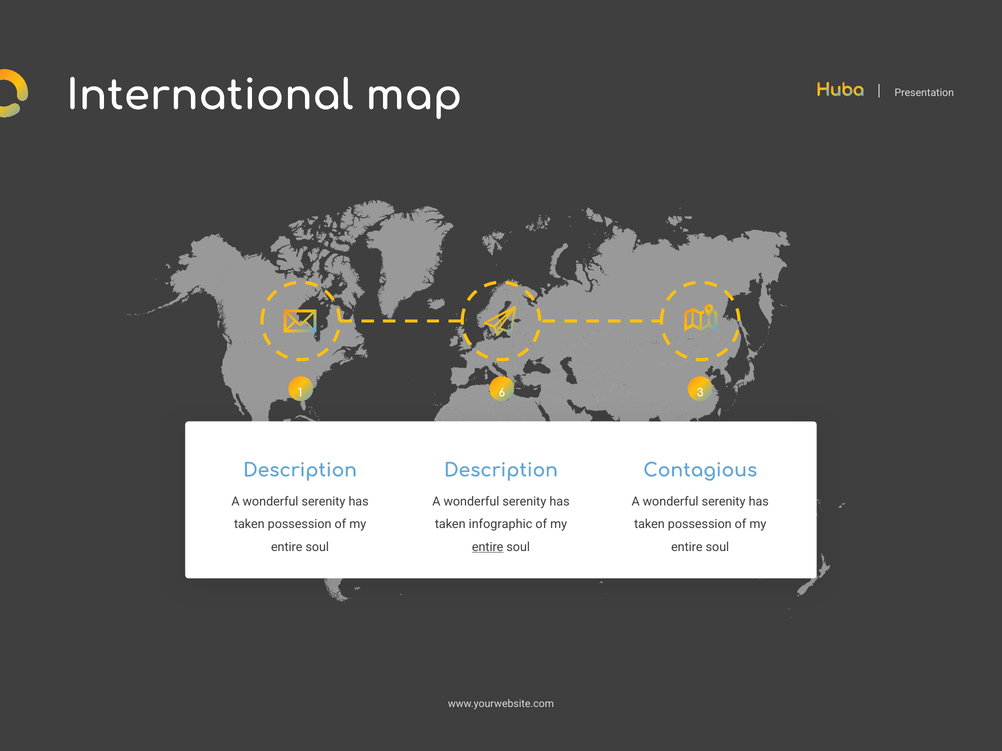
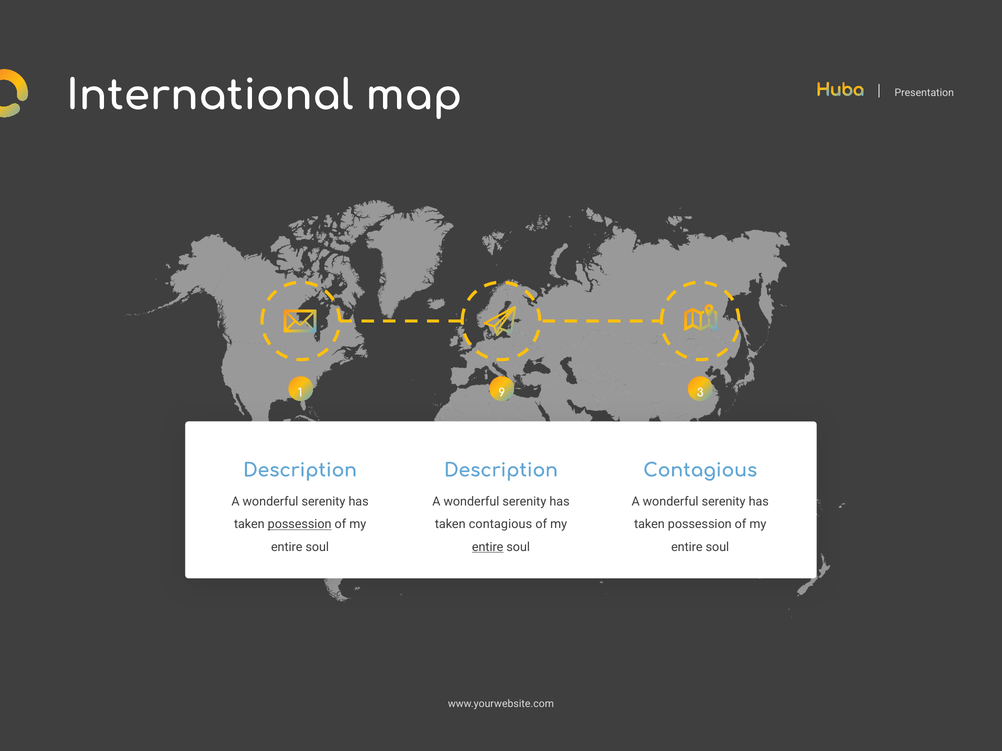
6: 6 -> 9 (502, 393)
possession underline: none -> present (300, 525)
taken infographic: infographic -> contagious (500, 525)
